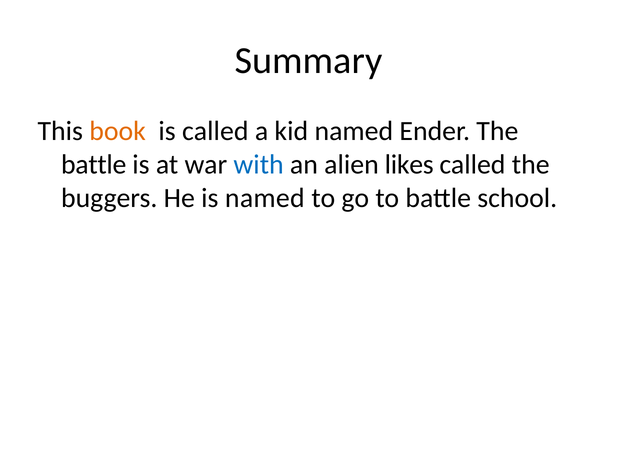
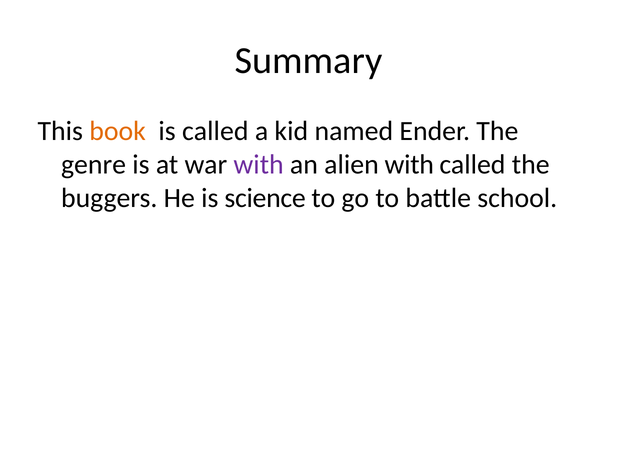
battle: battle -> genre (94, 165)
with colour: blue -> purple (259, 165)
alien likes: likes -> with (409, 165)
is named: named -> science (265, 198)
